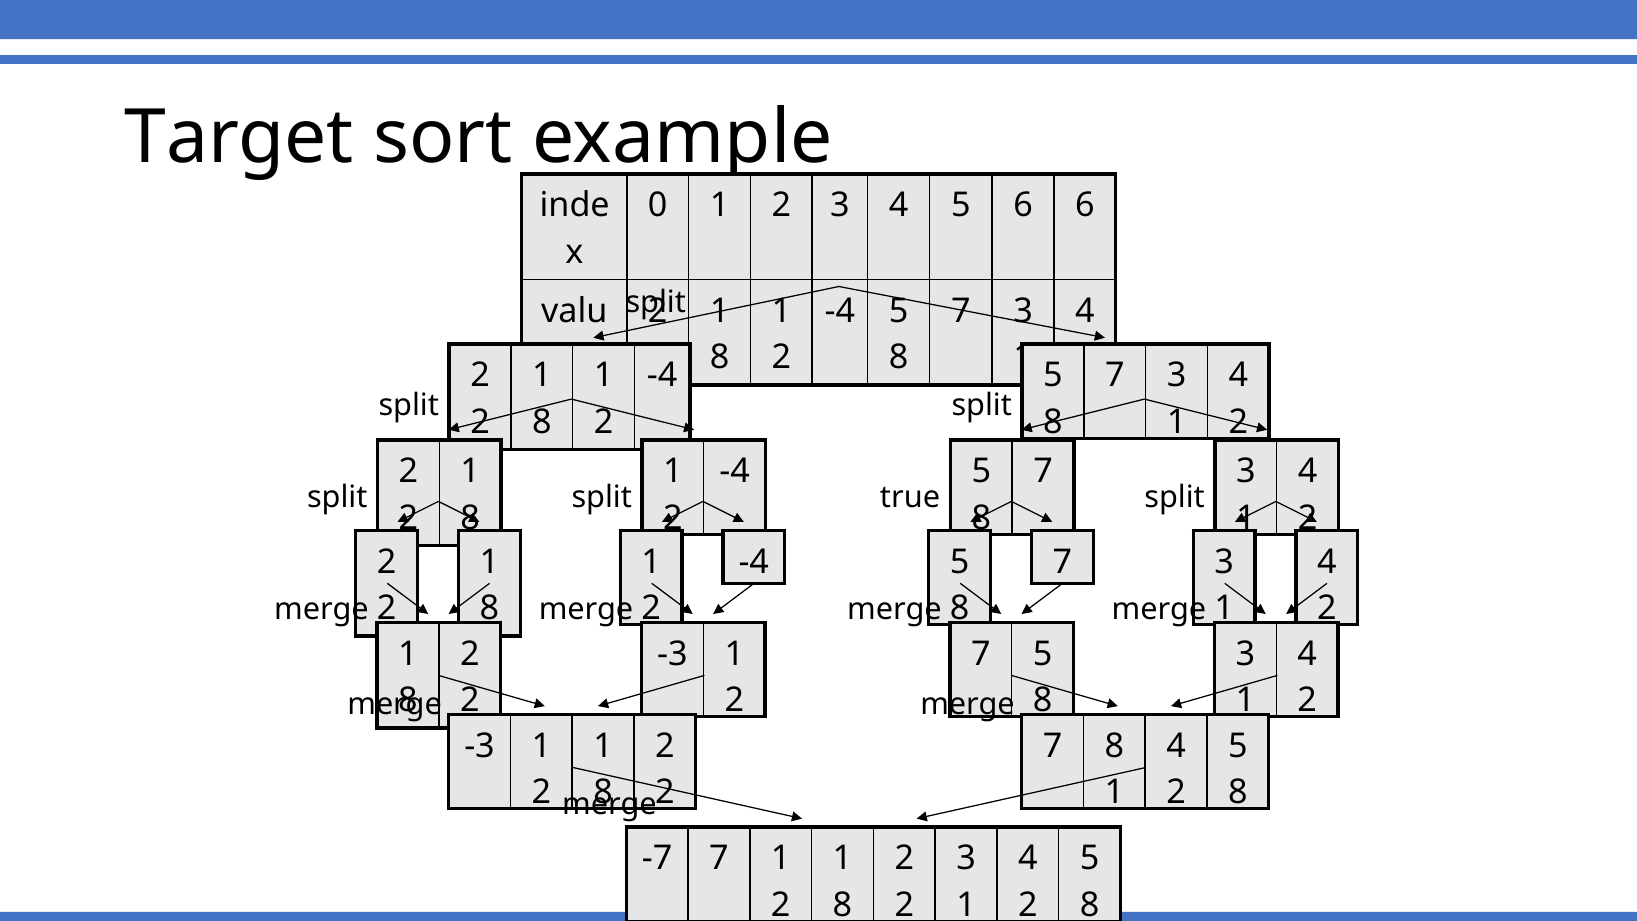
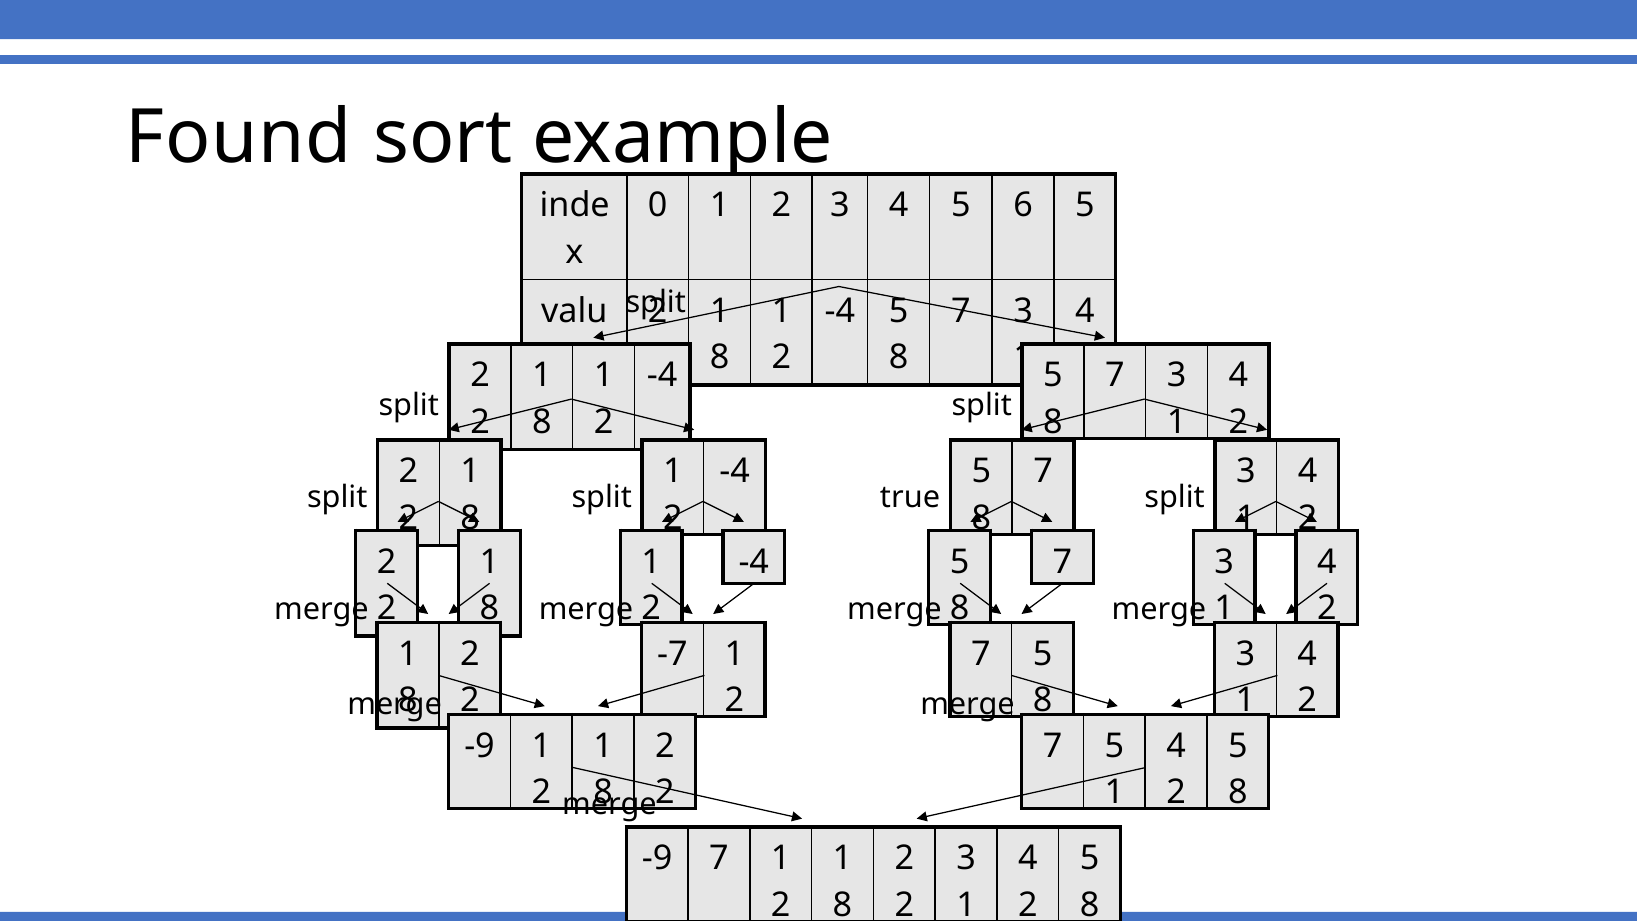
Target: Target -> Found (239, 138)
6 6: 6 -> 5 (1085, 205)
-3: -3 -> -7 (672, 654)
-3: -3 -> -9 (480, 746)
8: 8 -> 5 (1114, 746)
-7: -7 -> -9 (657, 858)
